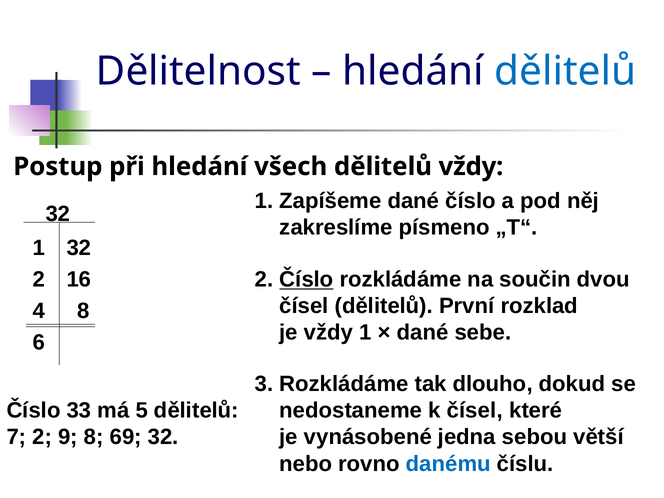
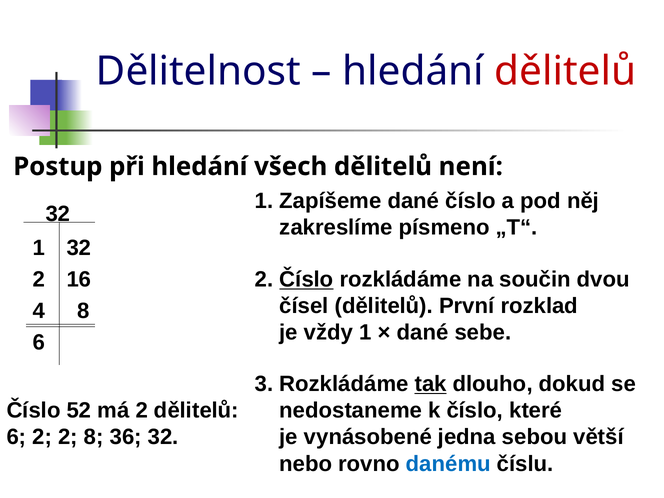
dělitelů colour: blue -> red (565, 71)
dělitelů vždy: vždy -> není (471, 167)
tak underline: none -> present (431, 384)
33: 33 -> 52 (79, 410)
má 5: 5 -> 2 (142, 410)
k čísel: čísel -> číslo (475, 411)
7: 7 -> 6 (16, 437)
2 9: 9 -> 2 (68, 437)
69: 69 -> 36 (126, 437)
